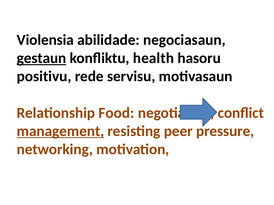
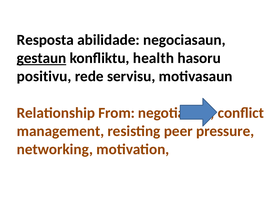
Violensia: Violensia -> Resposta (45, 40)
Food: Food -> From (117, 113)
management underline: present -> none (60, 131)
